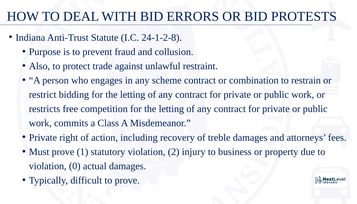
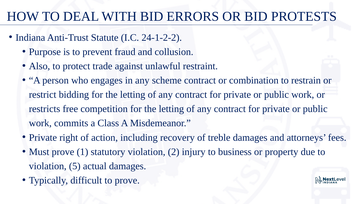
24-1-2-8: 24-1-2-8 -> 24-1-2-2 (162, 37)
0: 0 -> 5 (75, 166)
